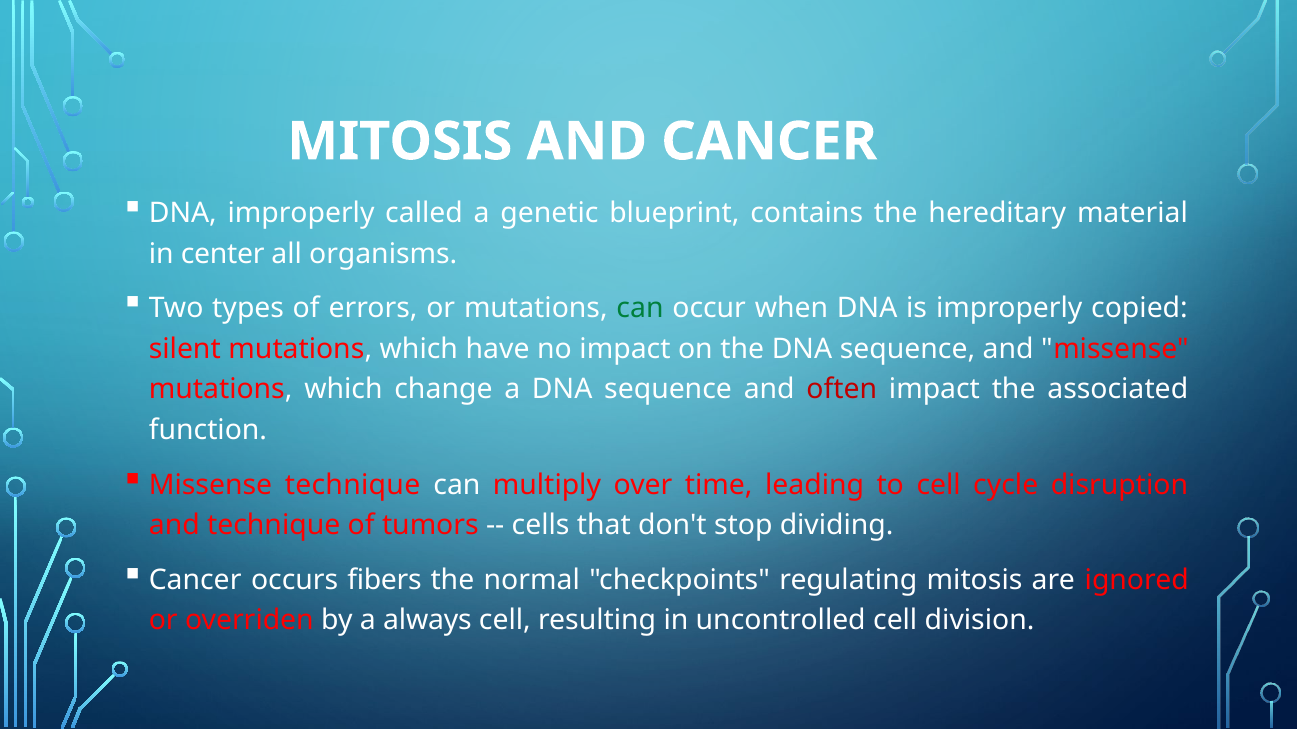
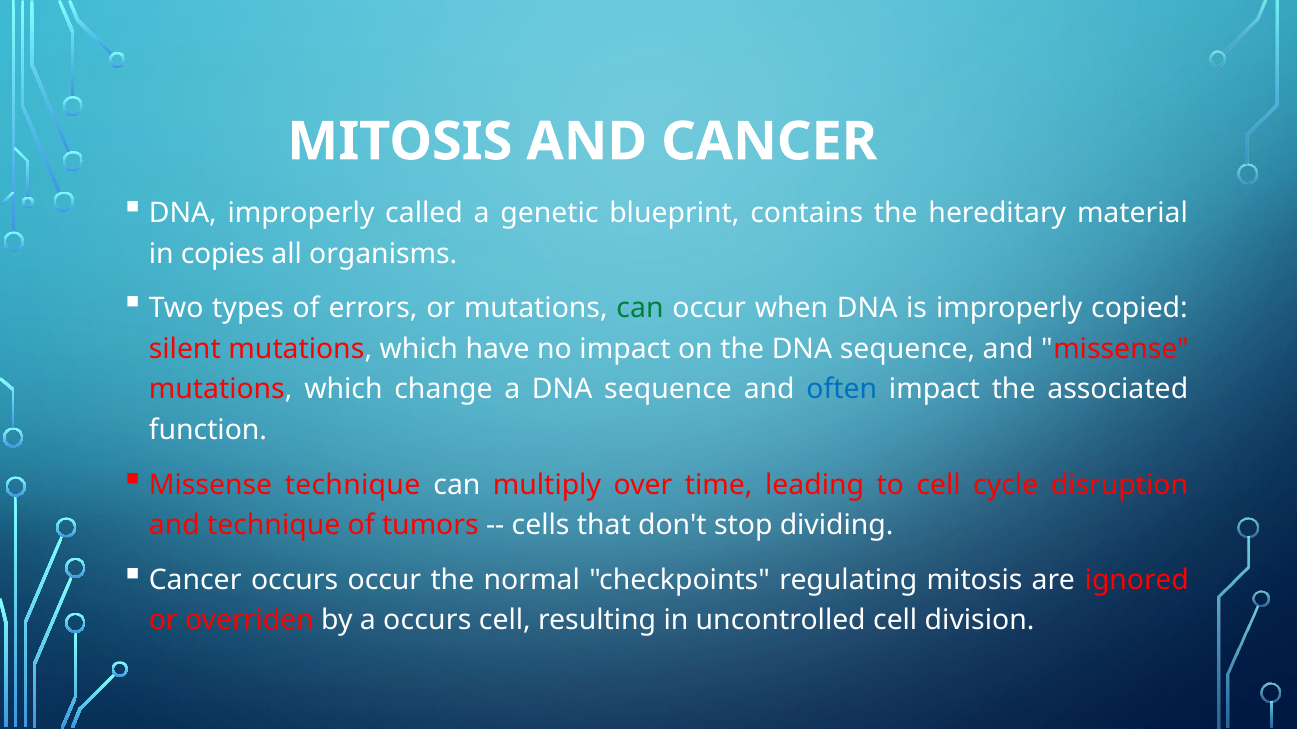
center: center -> copies (223, 254)
often colour: red -> blue (842, 390)
occurs fibers: fibers -> occur (384, 580)
a always: always -> occurs (427, 621)
